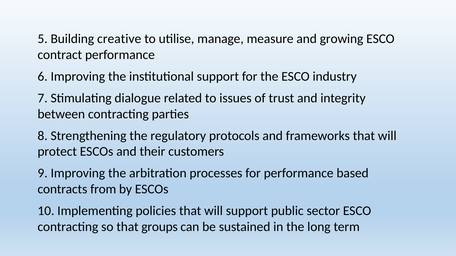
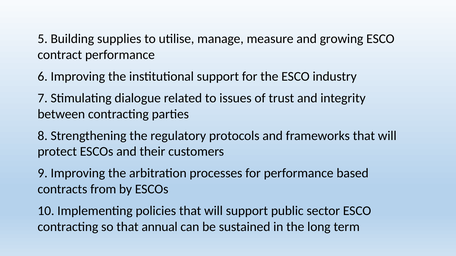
creative: creative -> supplies (119, 39)
groups: groups -> annual (160, 227)
